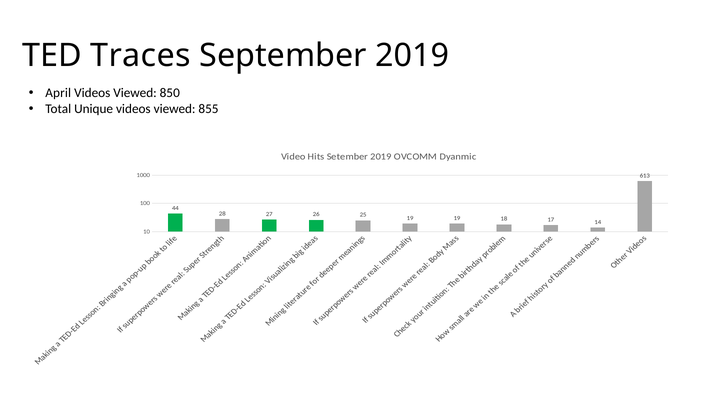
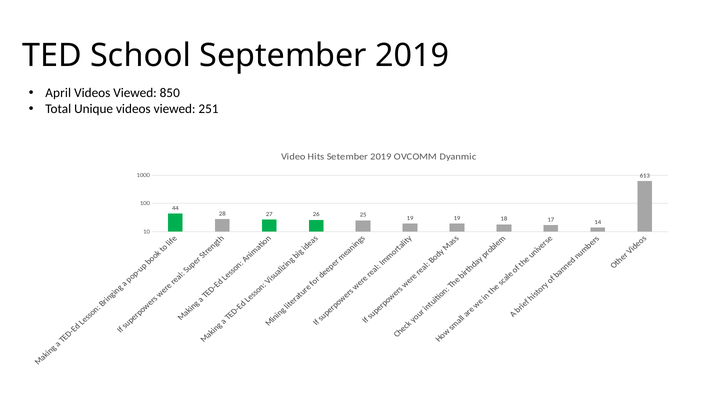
Traces: Traces -> School (141, 56)
855: 855 -> 251 (209, 109)
